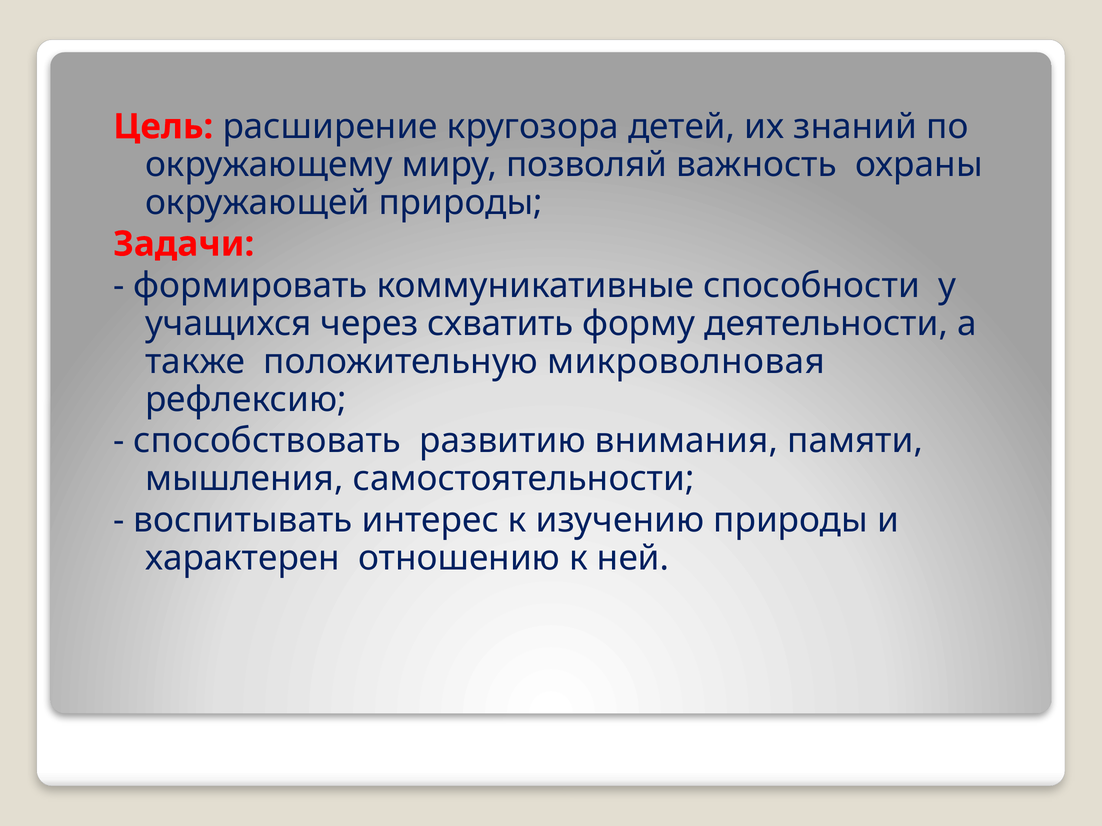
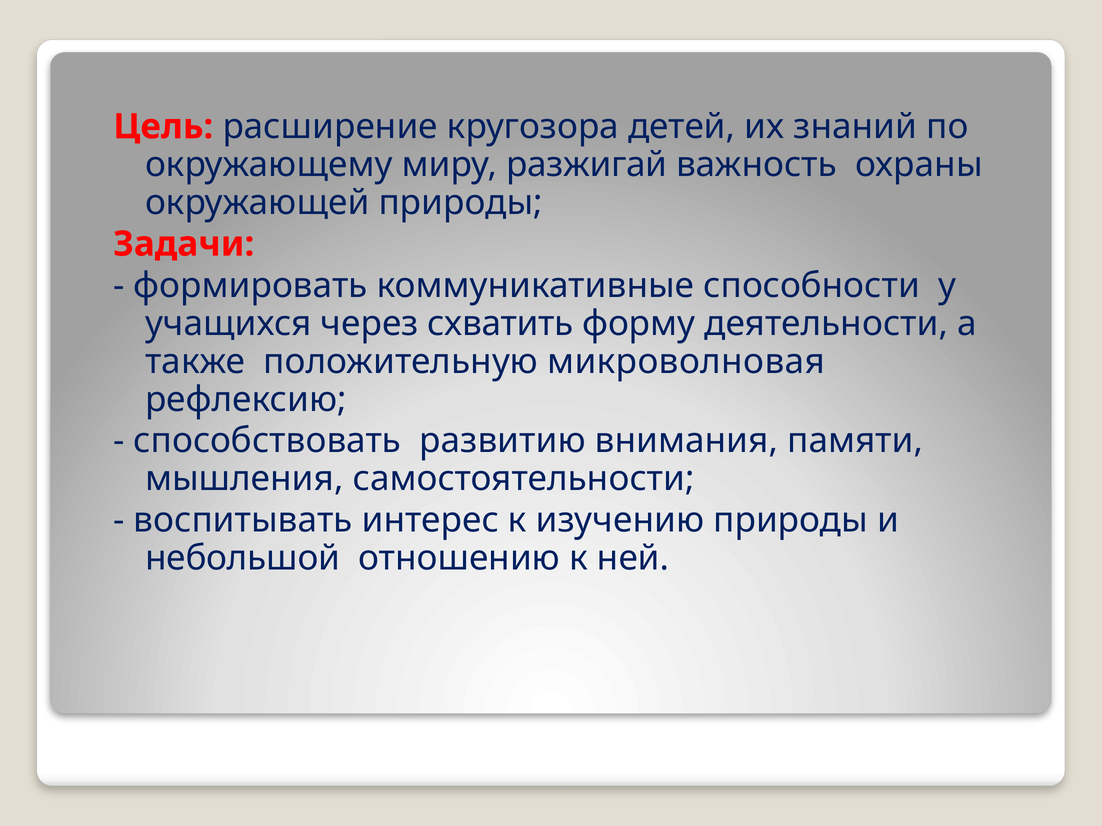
позволяй: позволяй -> разжигай (587, 165)
характерен: характерен -> небольшой (243, 559)
